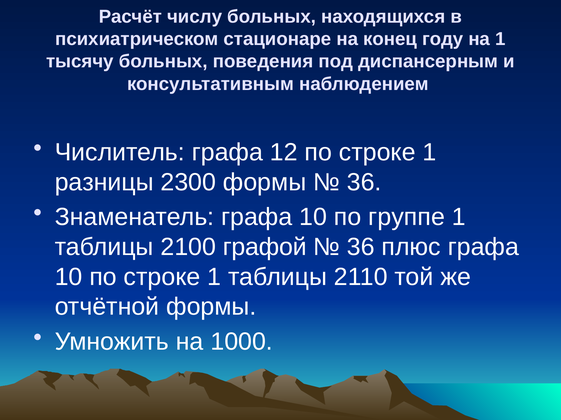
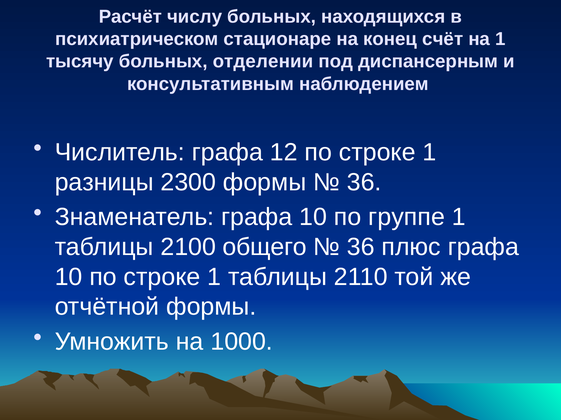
году: году -> счёт (443, 39)
поведения: поведения -> отделении (263, 62)
графой: графой -> общего (265, 247)
